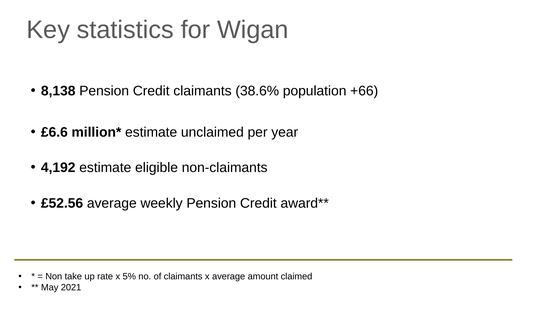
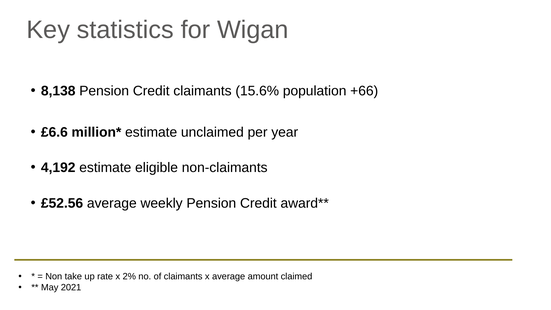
38.6%: 38.6% -> 15.6% (257, 91)
5%: 5% -> 2% (129, 276)
